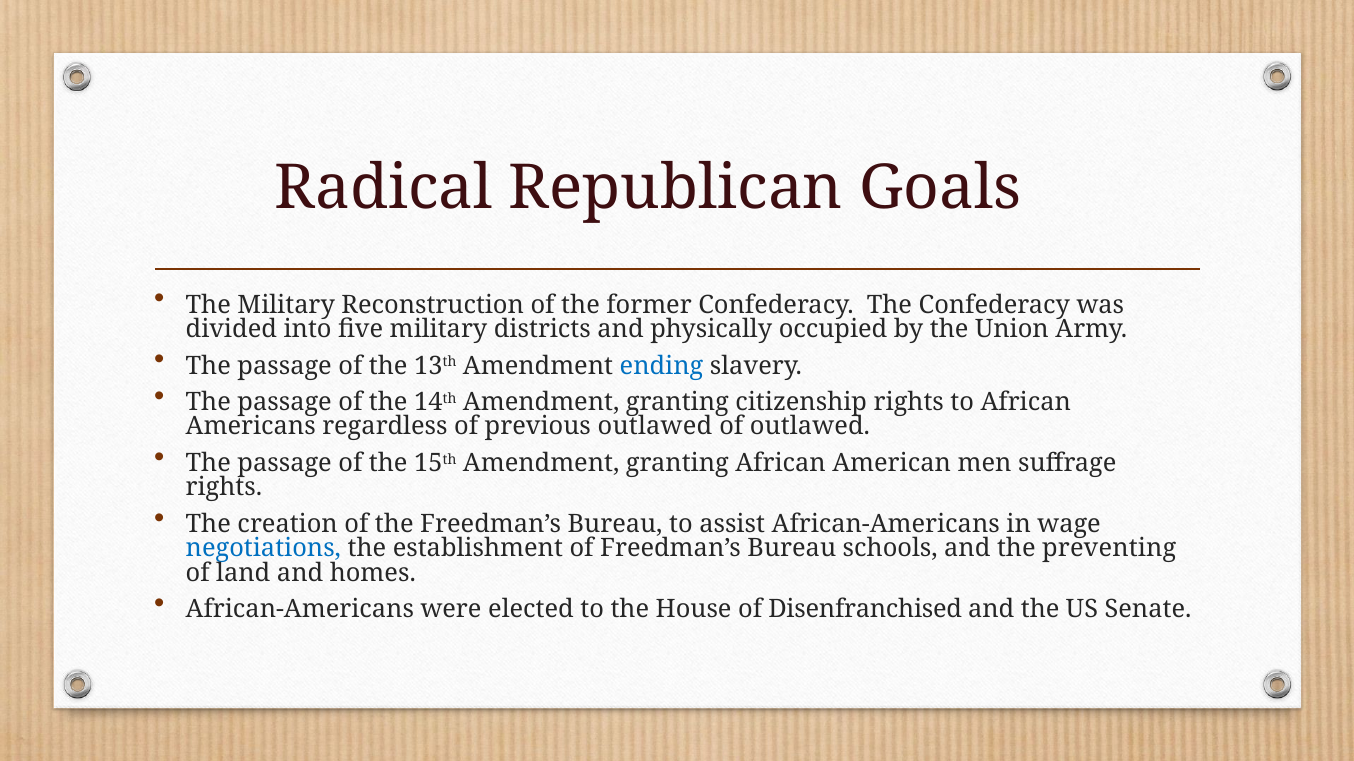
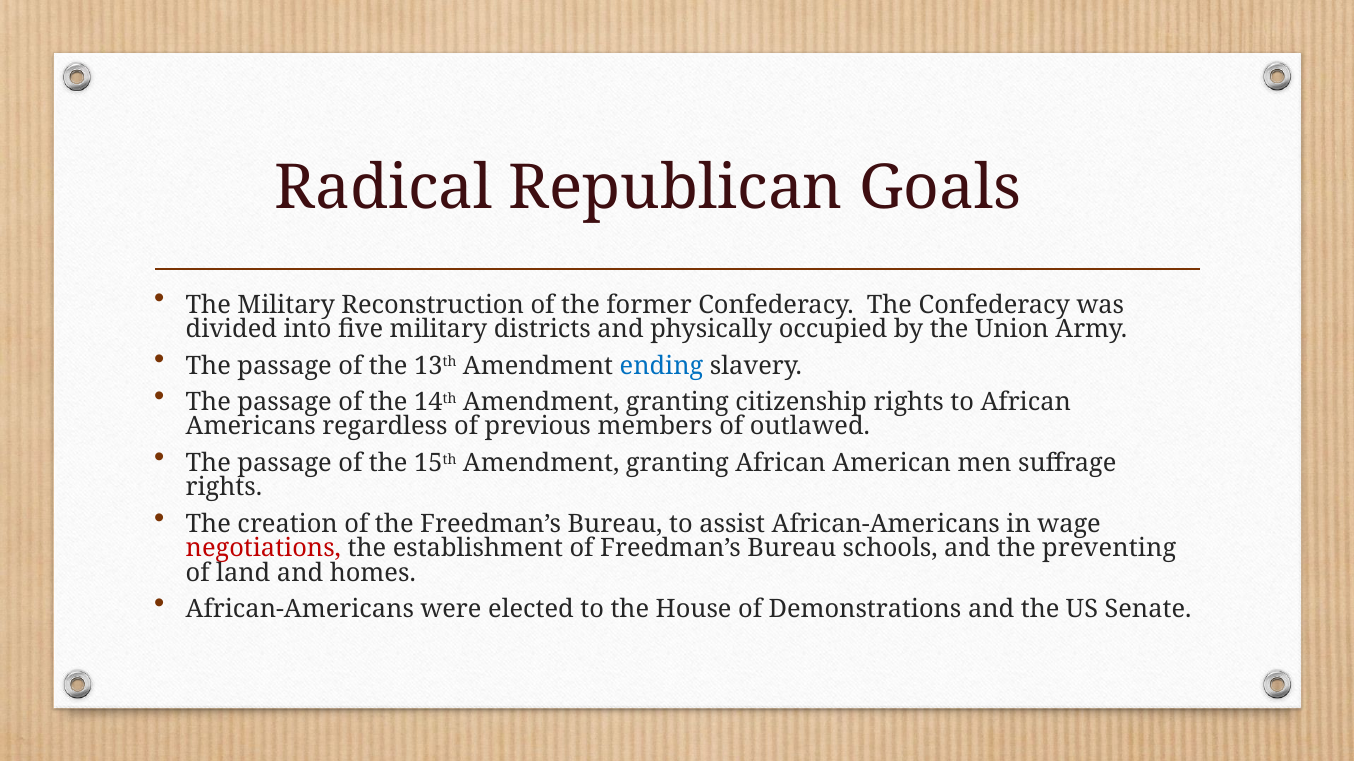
previous outlawed: outlawed -> members (655, 427)
negotiations colour: blue -> red (263, 549)
Disenfranchised: Disenfranchised -> Demonstrations (865, 610)
